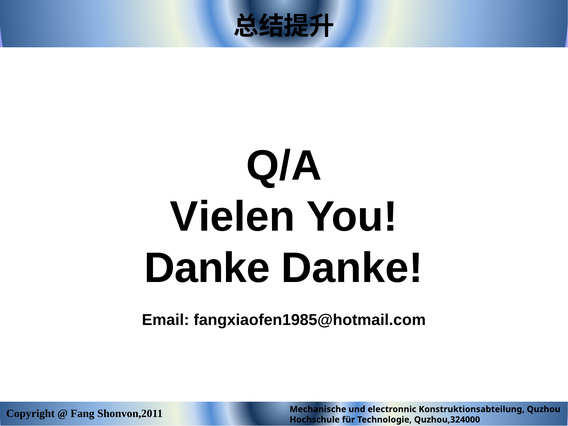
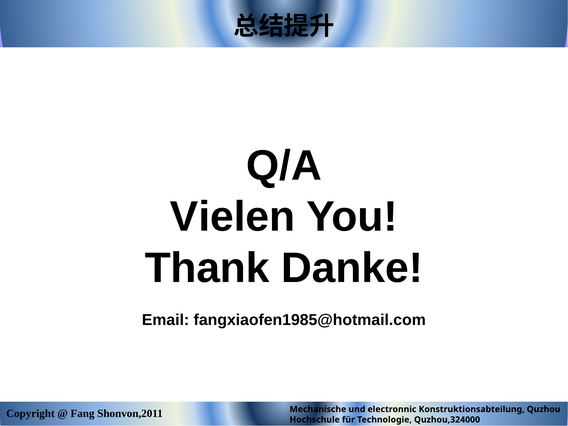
Danke: Danke -> Thank (207, 268)
